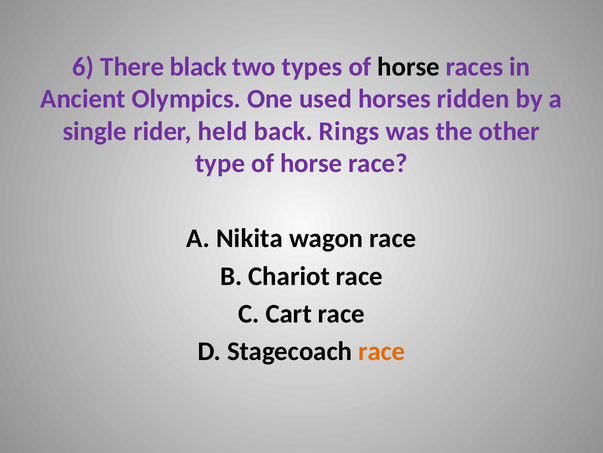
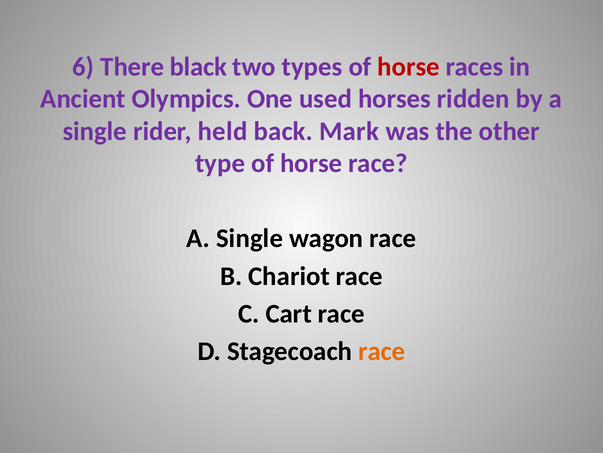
horse colour: black -> red (409, 67)
Rings: Rings -> Mark (349, 131)
Nikita: Nikita -> Single (250, 238)
